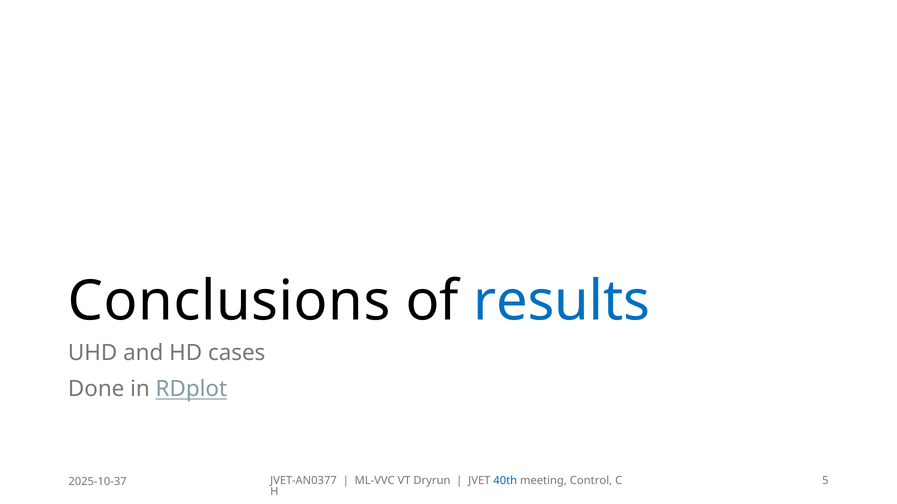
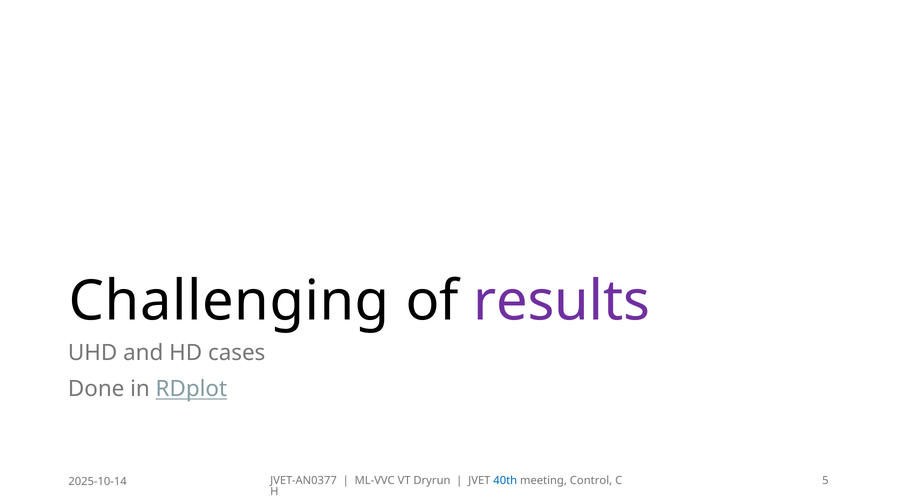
Conclusions: Conclusions -> Challenging (229, 302)
results colour: blue -> purple (562, 302)
2025-10-37: 2025-10-37 -> 2025-10-14 (98, 482)
